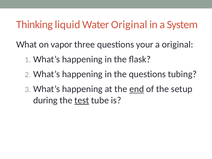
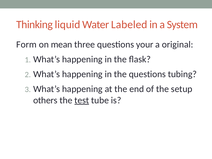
Water Original: Original -> Labeled (129, 25)
What: What -> Form (26, 44)
vapor: vapor -> mean (62, 44)
end underline: present -> none (137, 89)
during: during -> others (45, 100)
